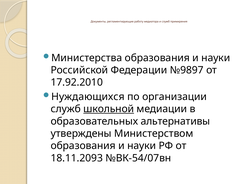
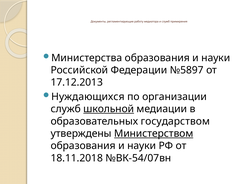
№9897: №9897 -> №5897 (187, 70)
17.92.2010: 17.92.2010 -> 17.12.2013 (77, 82)
альтернативы: альтернативы -> государством (175, 121)
Министерством underline: none -> present (154, 133)
18.11.2093: 18.11.2093 -> 18.11.2018 (77, 158)
